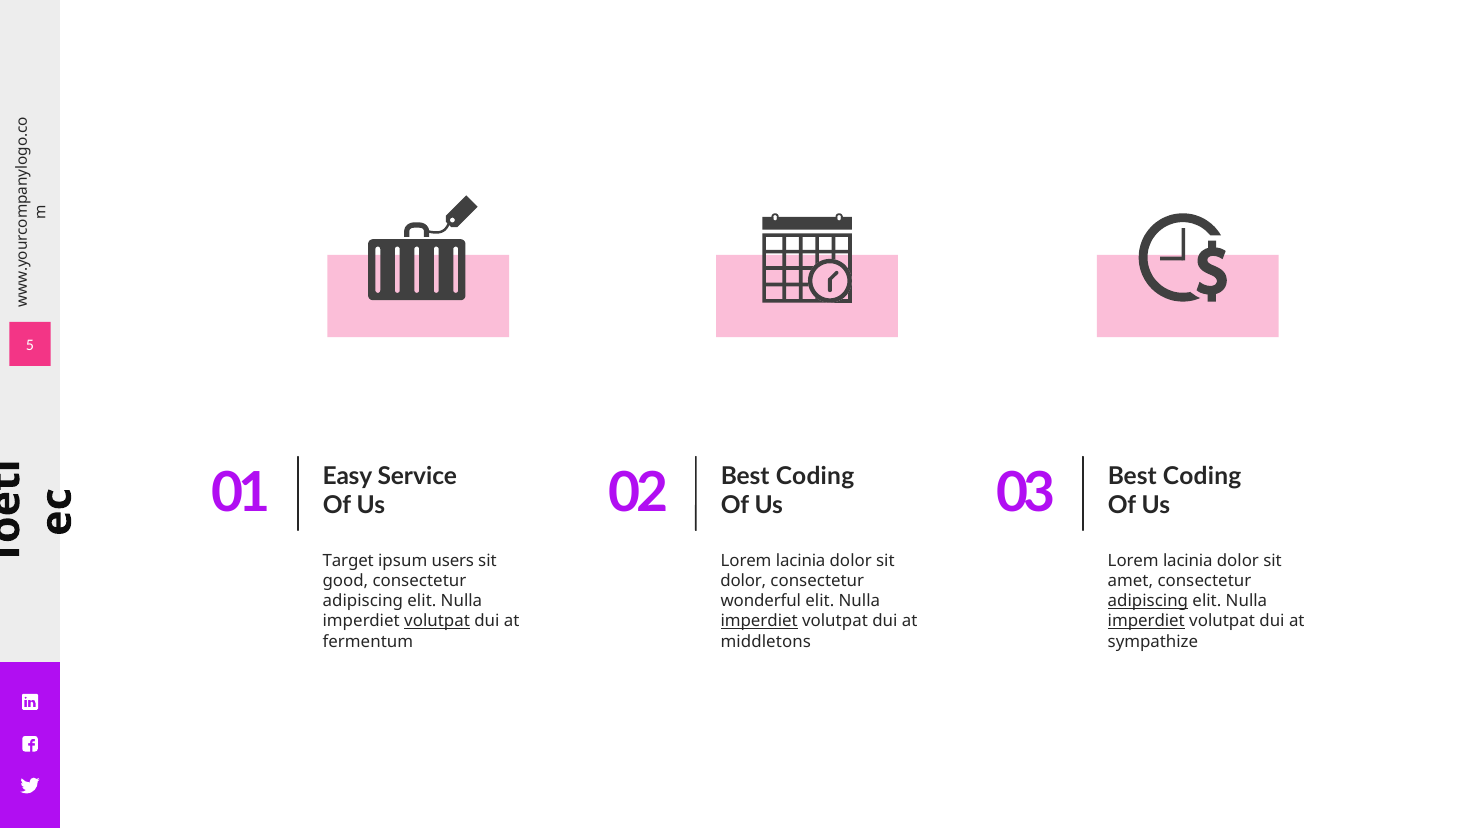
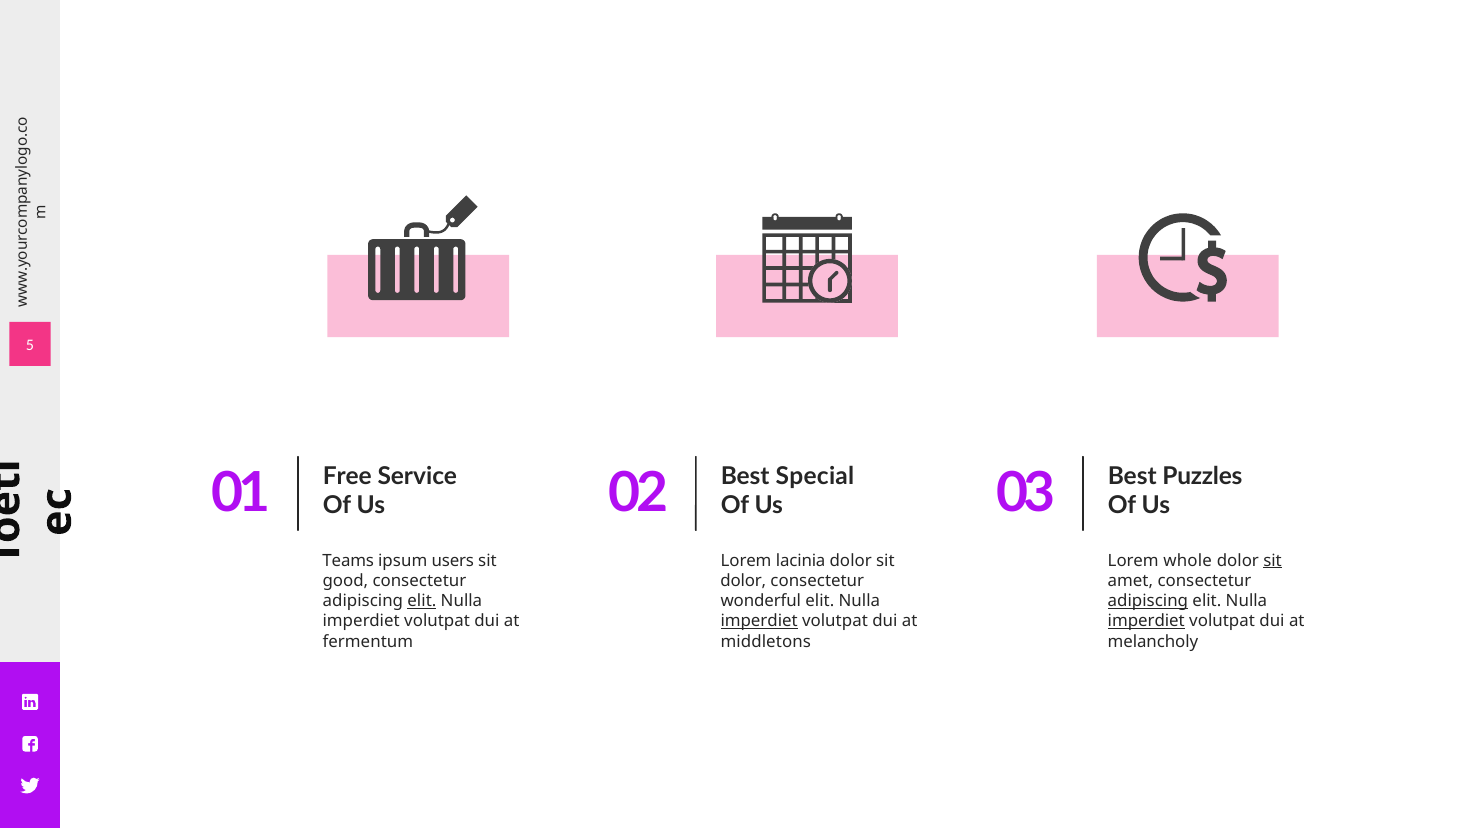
Easy: Easy -> Free (347, 476)
02 Best Coding: Coding -> Special (815, 476)
03 Best Coding: Coding -> Puzzles (1202, 476)
Target: Target -> Teams (348, 561)
lacinia: lacinia -> whole (1188, 561)
sit underline: none -> present (1273, 561)
elit underline: none -> present (422, 602)
volutpat underline: present -> none (437, 622)
sympathize: sympathize -> melancholy (1153, 642)
